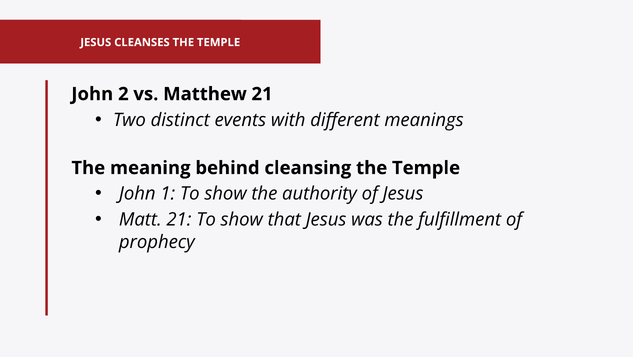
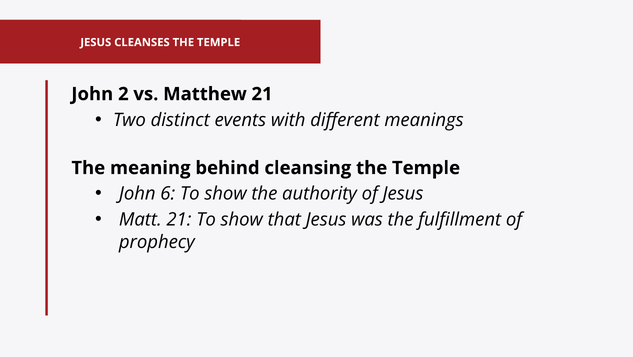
1: 1 -> 6 (168, 194)
